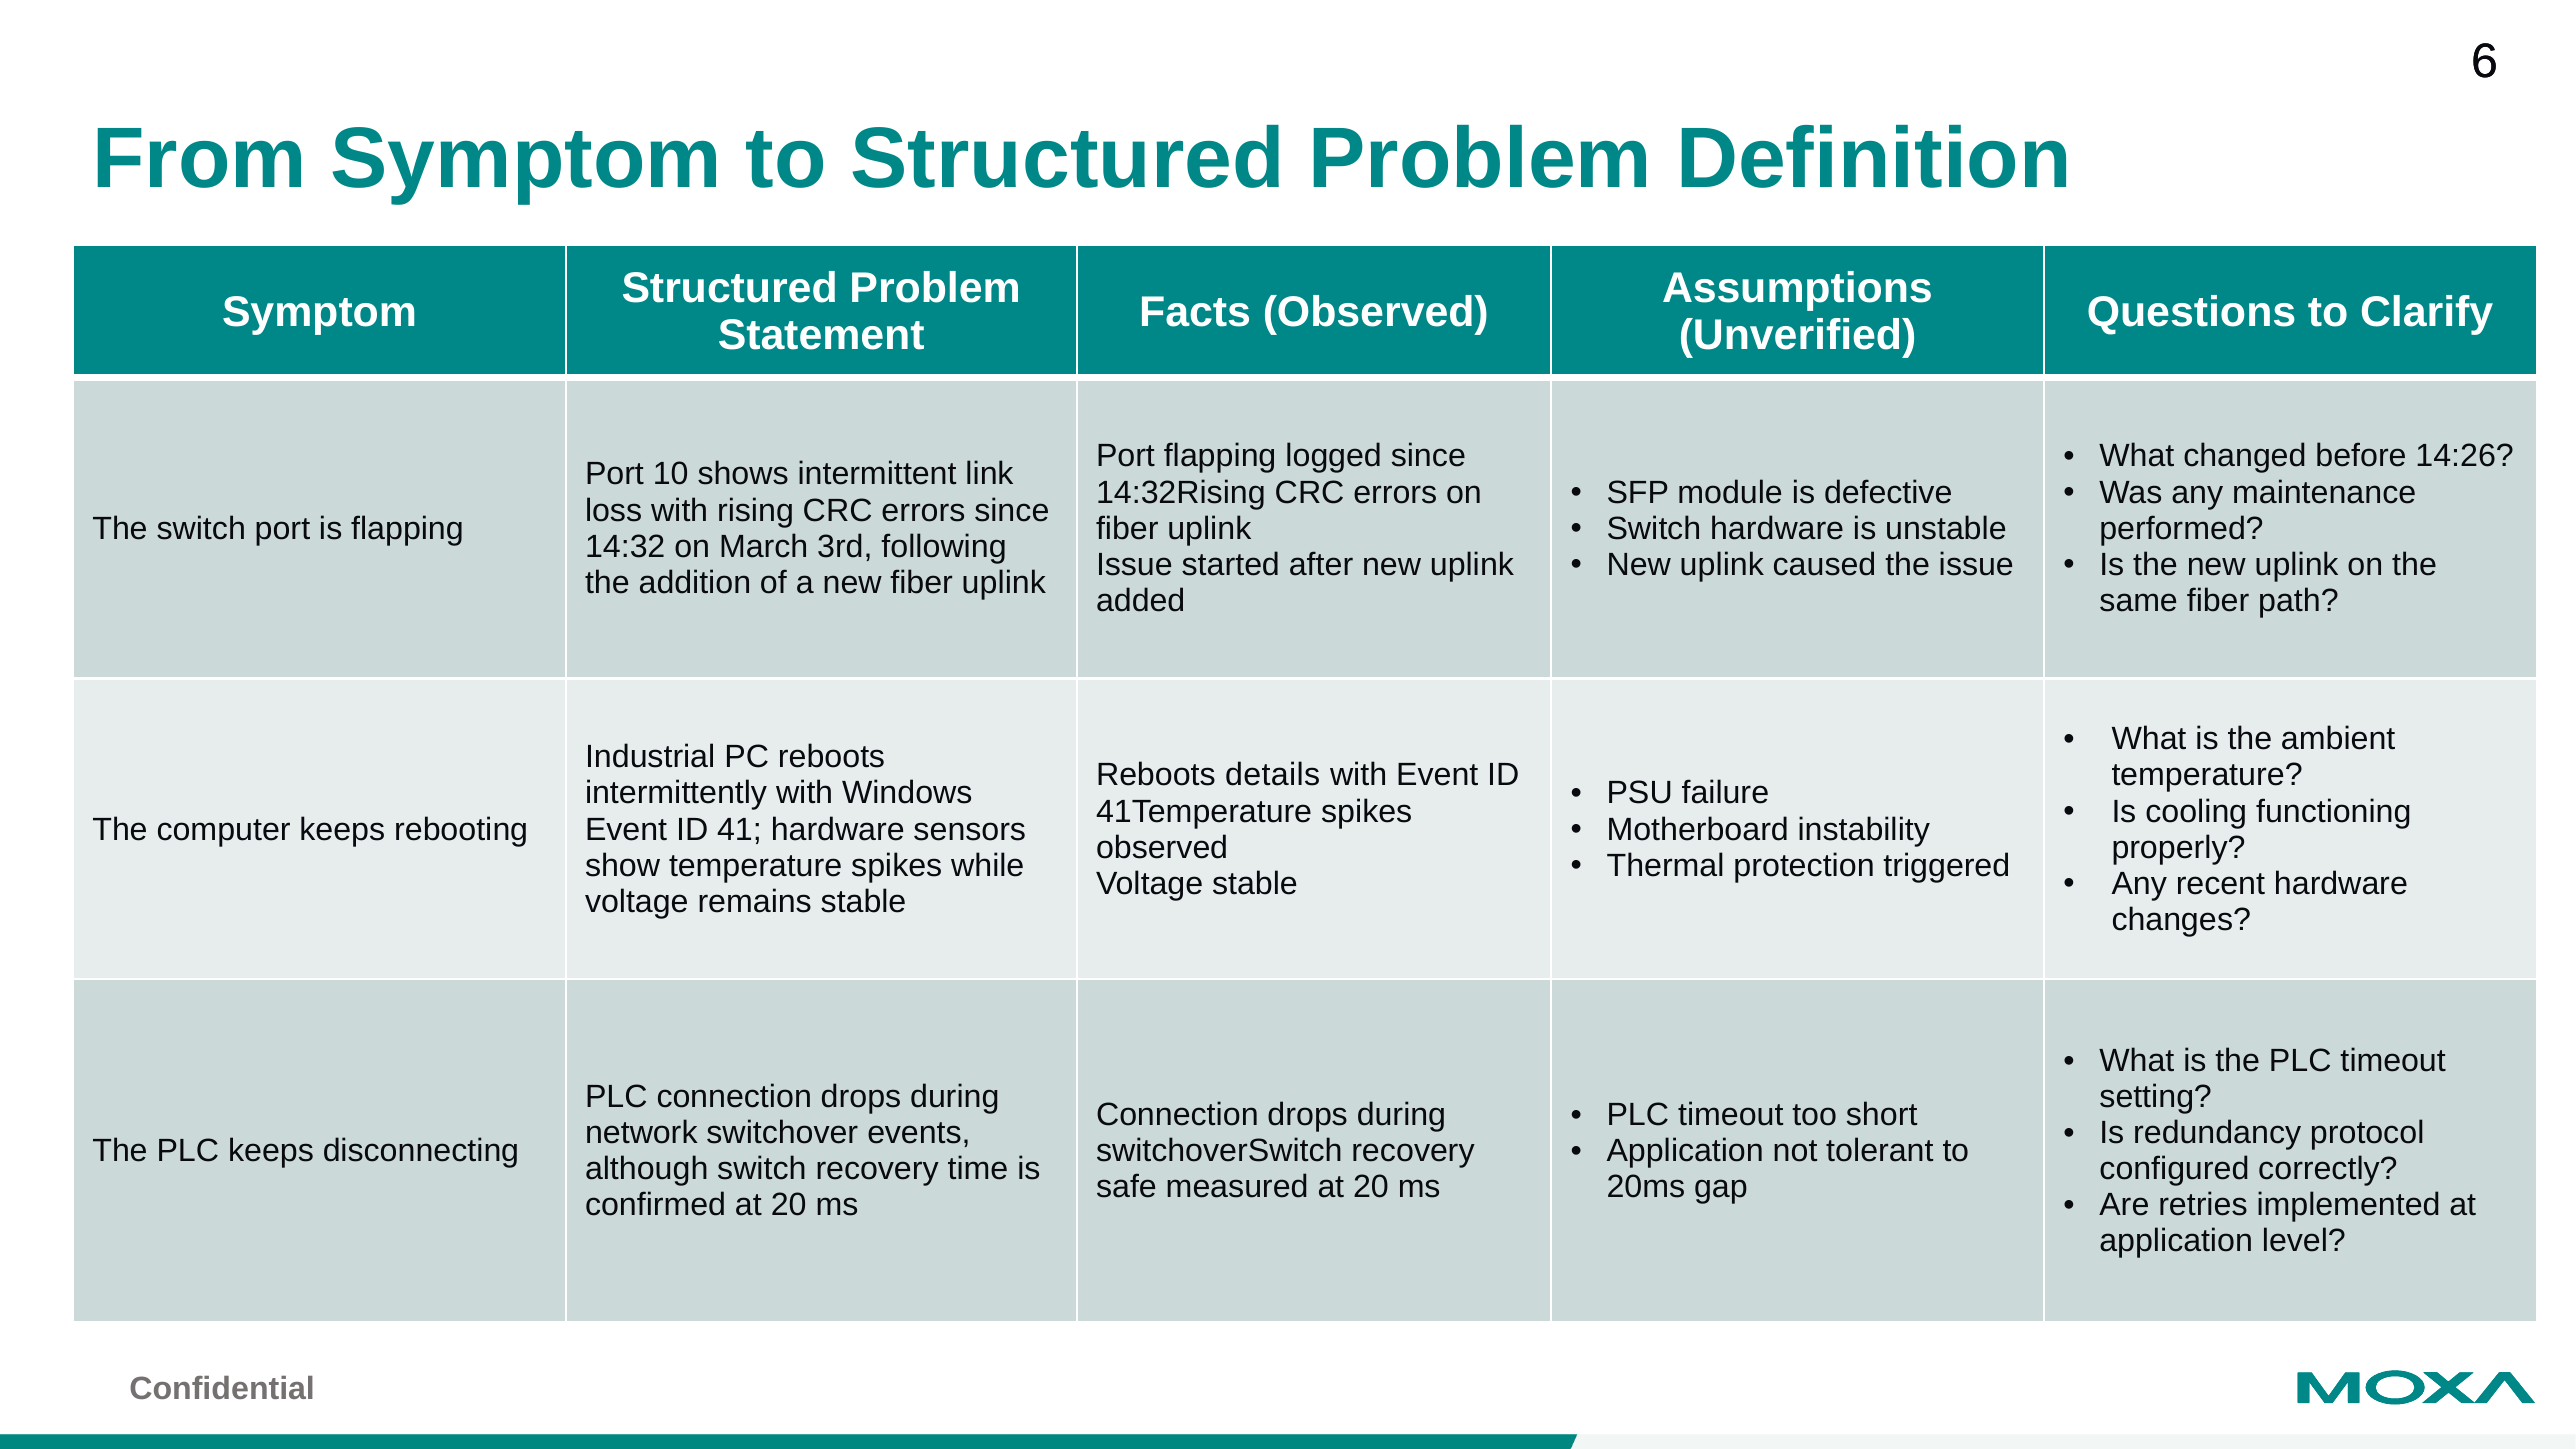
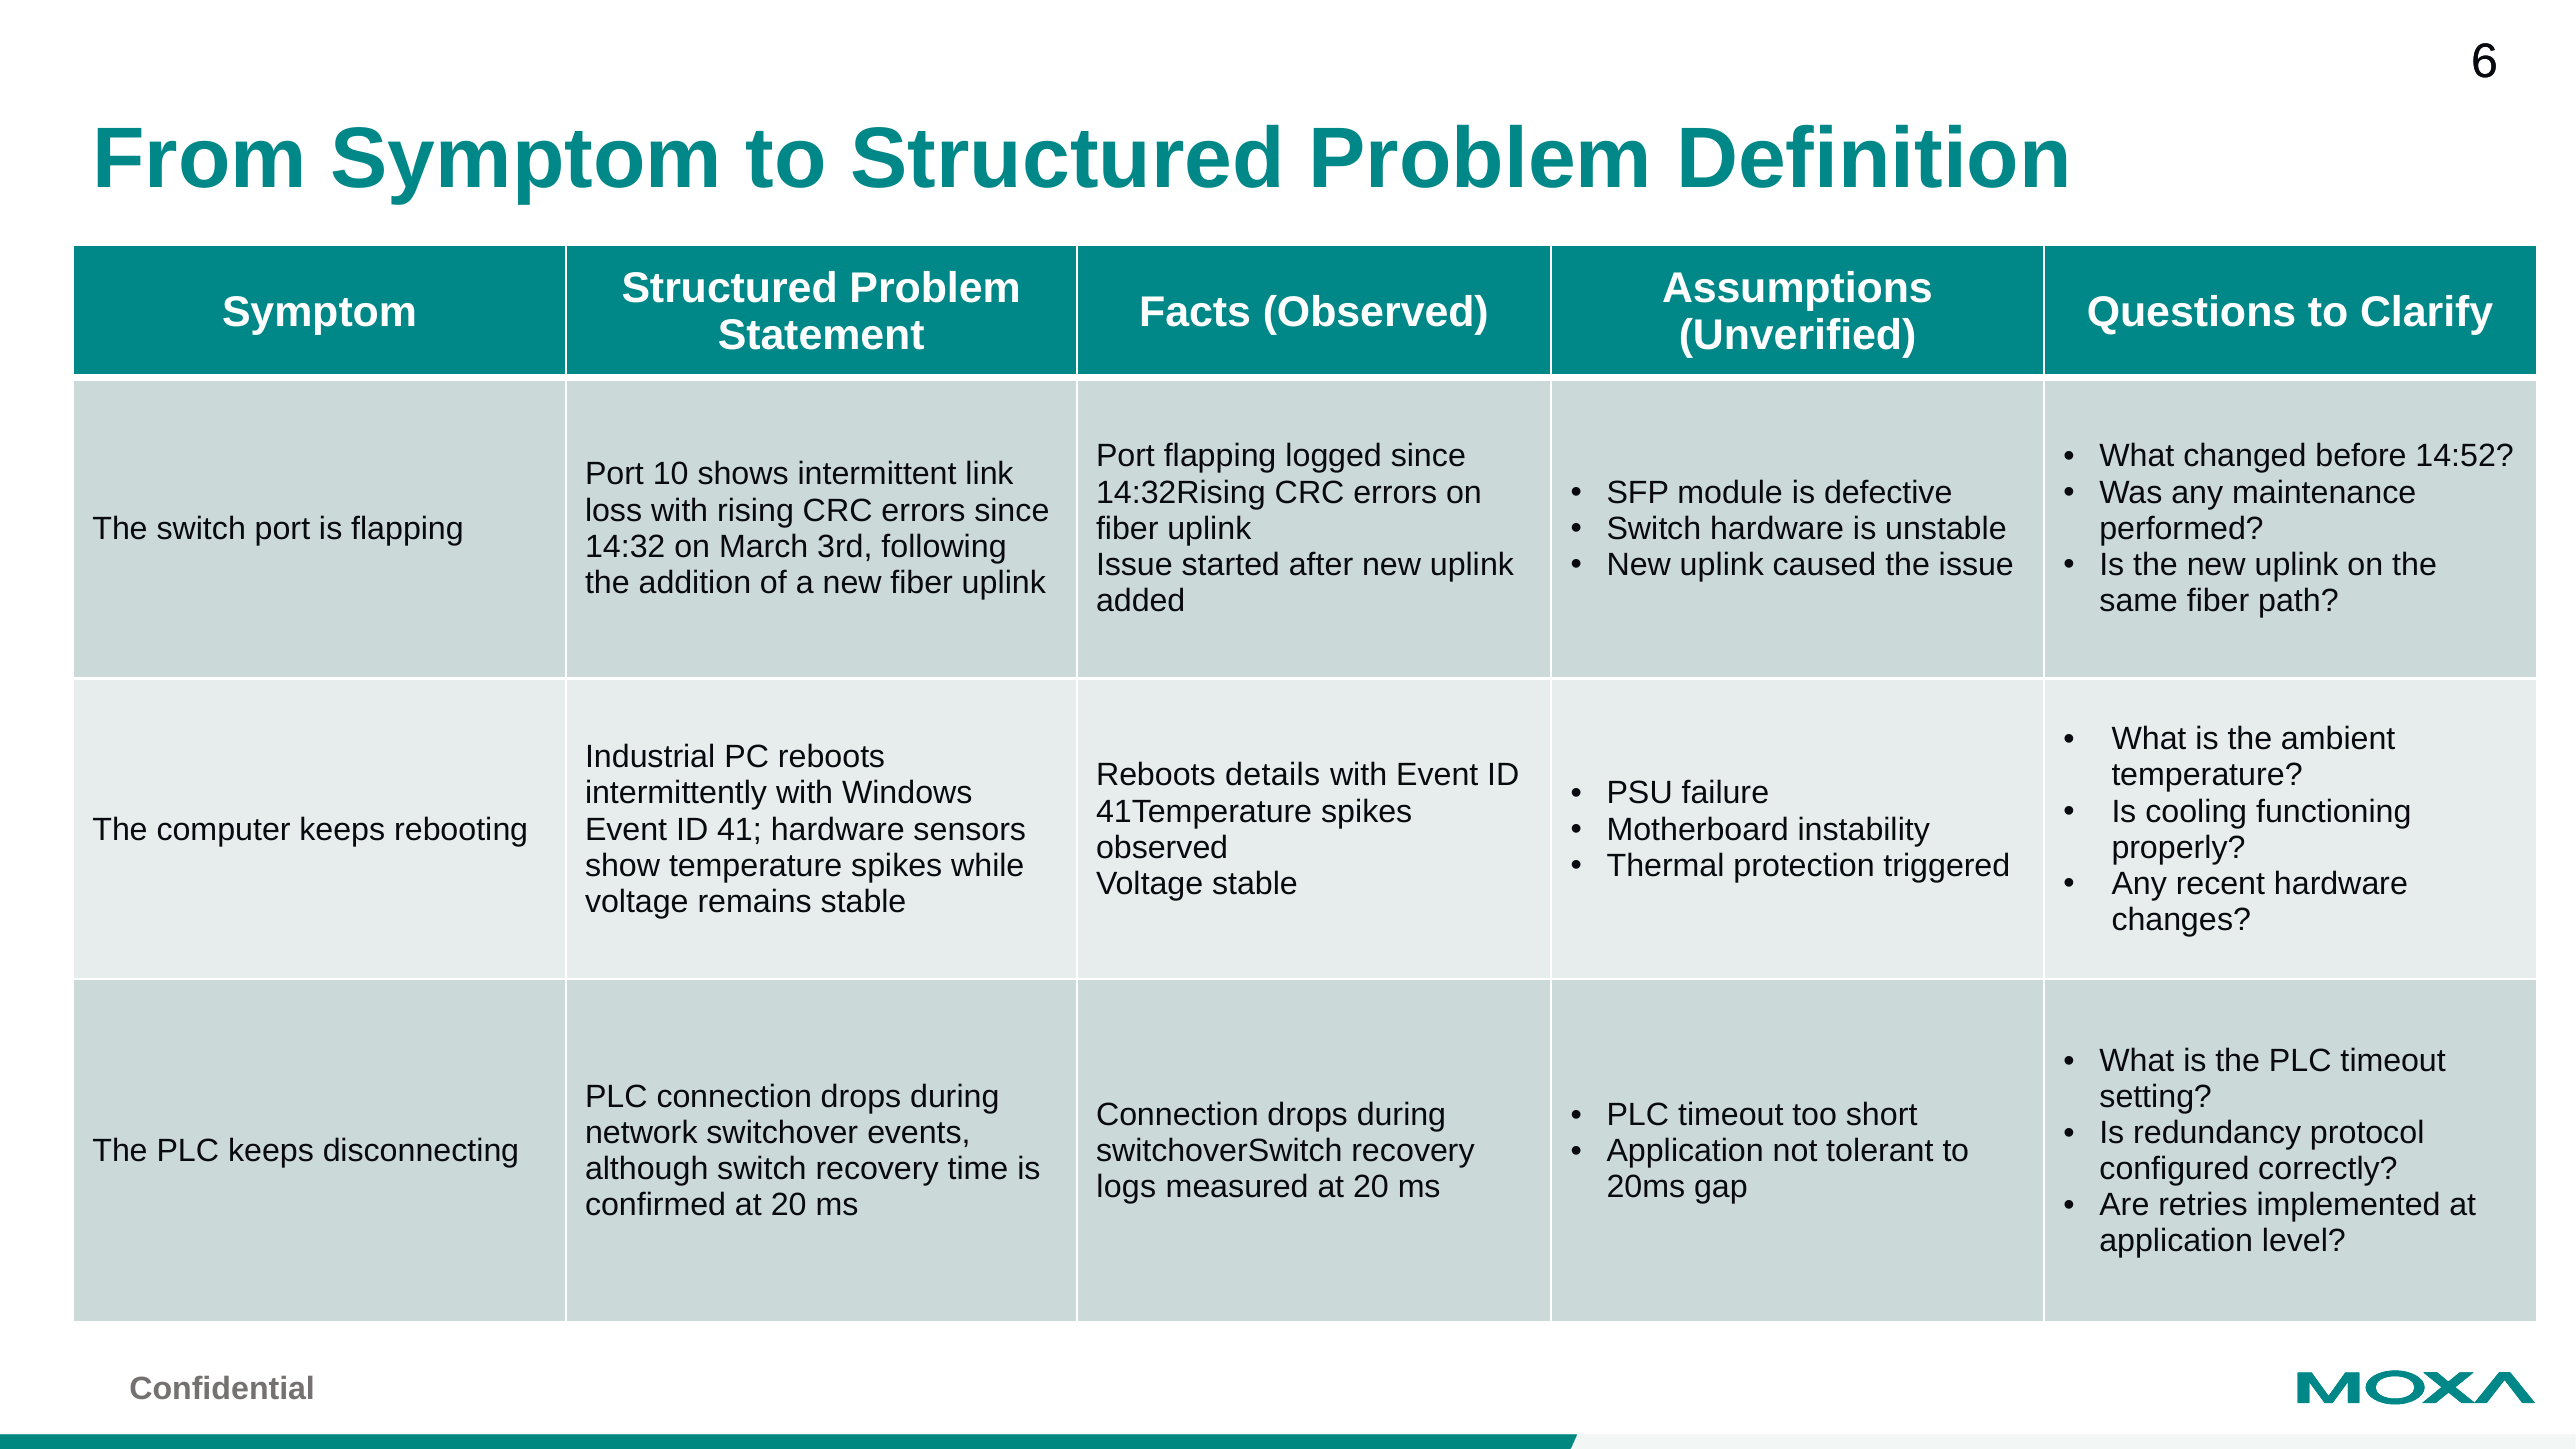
14:26: 14:26 -> 14:52 (2465, 456)
safe: safe -> logs (1126, 1187)
